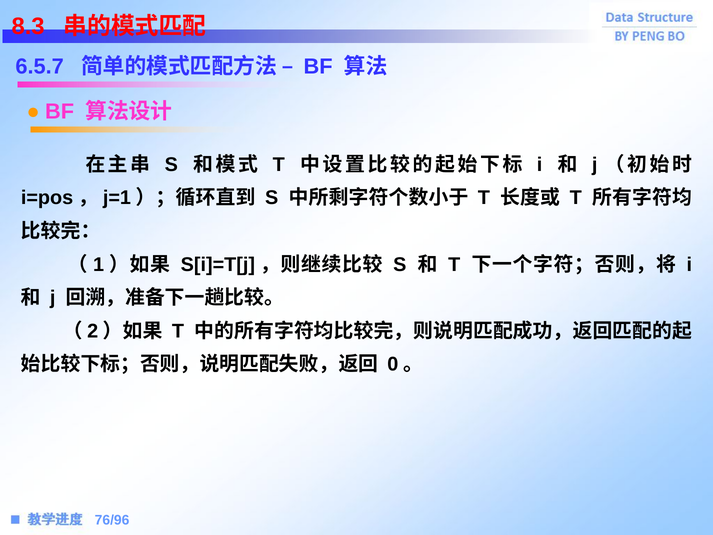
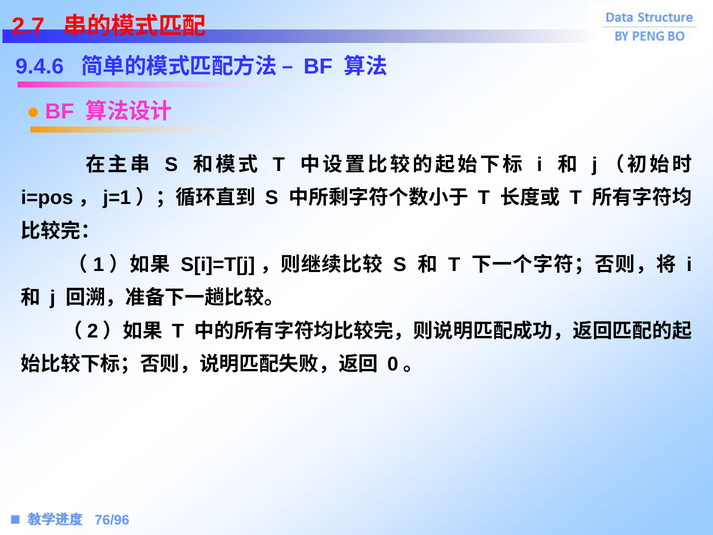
8.3: 8.3 -> 2.7 (28, 27)
6.5.7: 6.5.7 -> 9.4.6 (40, 66)
